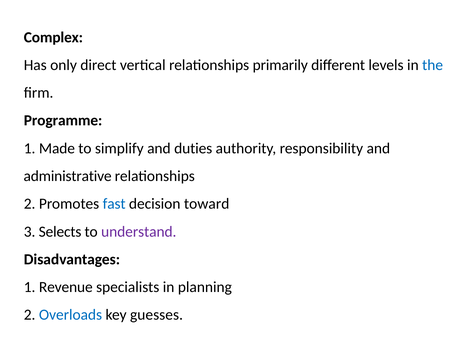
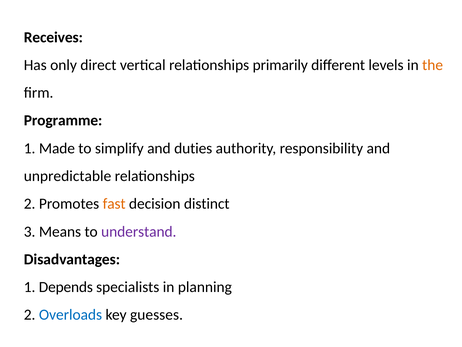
Complex: Complex -> Receives (53, 37)
the colour: blue -> orange (433, 65)
administrative: administrative -> unpredictable (68, 176)
fast colour: blue -> orange (114, 204)
toward: toward -> distinct (207, 204)
Selects: Selects -> Means (60, 231)
Revenue: Revenue -> Depends (66, 287)
